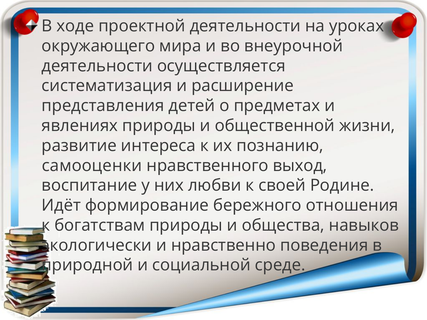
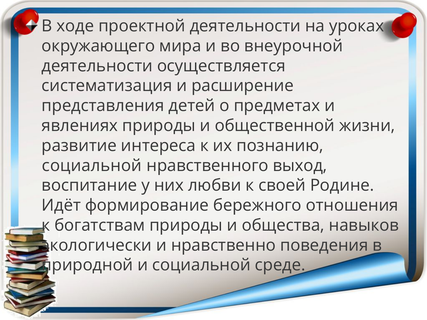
самооценки: самооценки -> социальной (92, 166)
